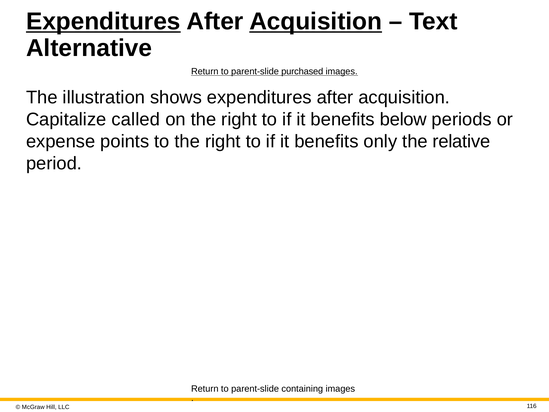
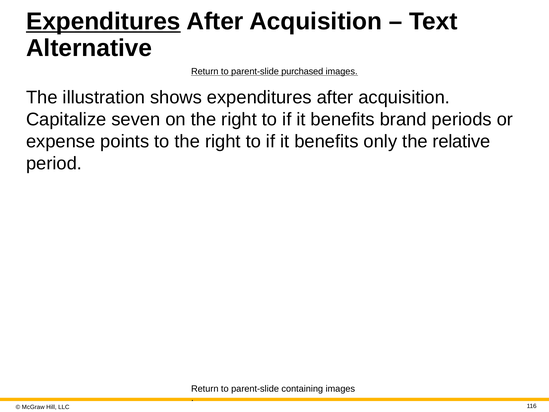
Acquisition underline: present -> none (316, 22)
called: called -> seven (136, 119)
below: below -> brand (403, 119)
